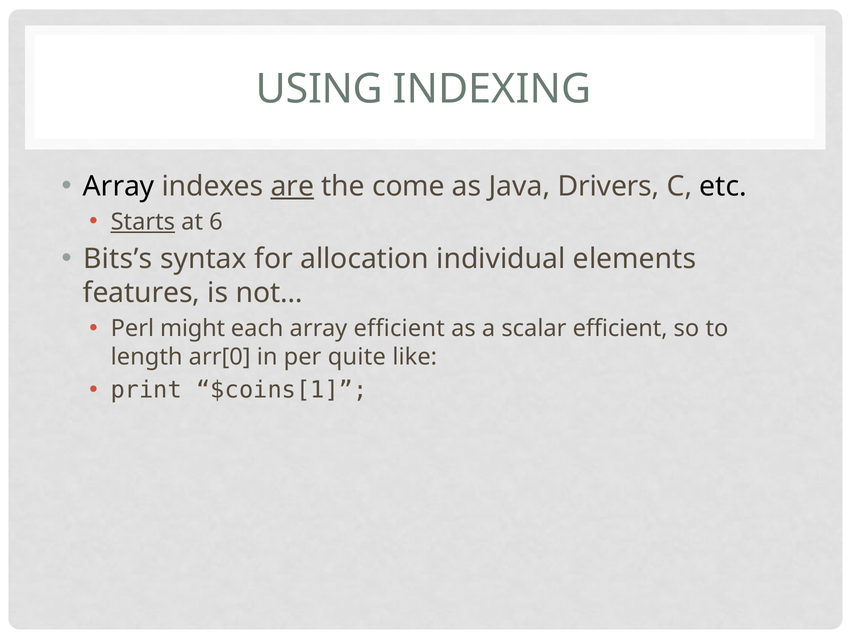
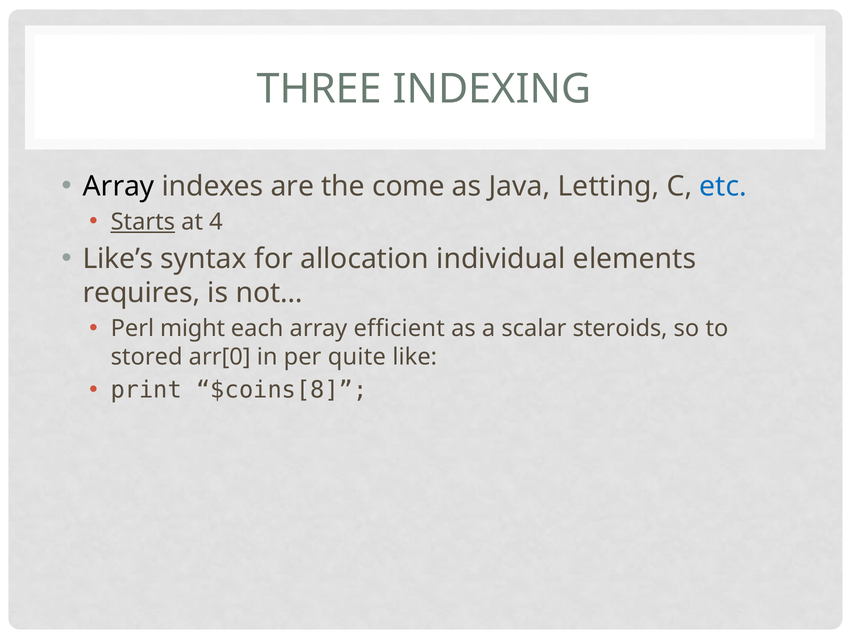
USING: USING -> THREE (319, 89)
are underline: present -> none (292, 186)
Drivers: Drivers -> Letting (608, 186)
etc colour: black -> blue (723, 186)
6: 6 -> 4 (216, 222)
Bits’s: Bits’s -> Like’s (118, 259)
features: features -> requires (142, 293)
scalar efficient: efficient -> steroids (620, 329)
length: length -> stored (147, 357)
$coins[1: $coins[1 -> $coins[8 (282, 390)
